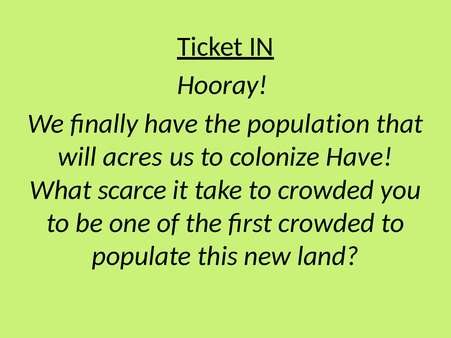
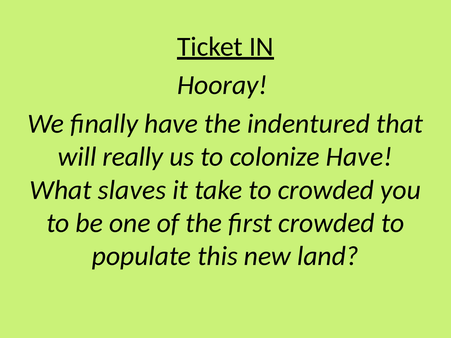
population: population -> indentured (309, 124)
acres: acres -> really (133, 157)
scarce: scarce -> slaves (132, 190)
